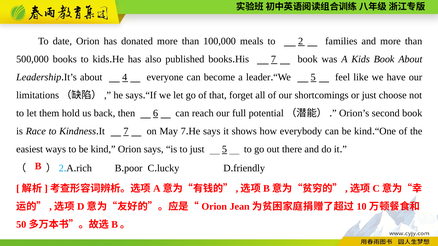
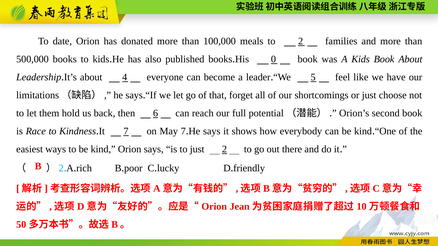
7: 7 -> 0 (273, 59)
just 5: 5 -> 2 (224, 150)
